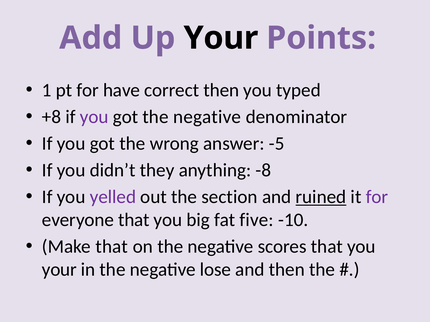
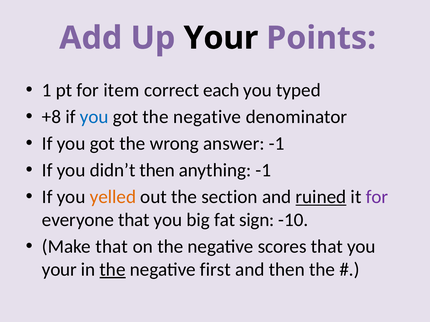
have: have -> item (121, 90)
correct then: then -> each (221, 90)
you colour: purple -> blue (94, 117)
answer -5: -5 -> -1 (277, 144)
didn’t they: they -> then (157, 171)
anything -8: -8 -> -1 (263, 171)
yelled colour: purple -> orange (113, 197)
five: five -> sign (257, 220)
the underline: none -> present (113, 270)
lose: lose -> first (215, 270)
